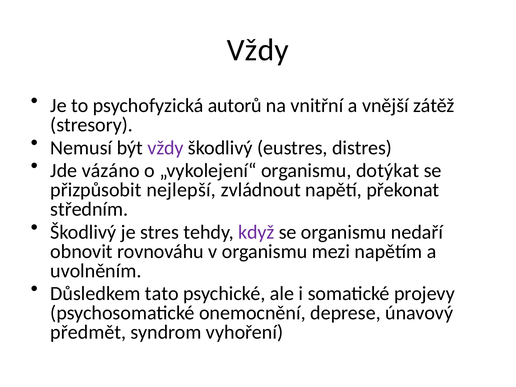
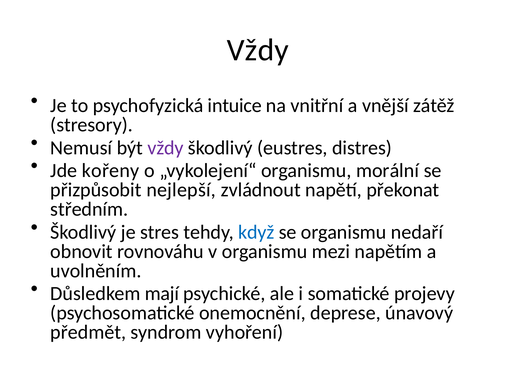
autorů: autorů -> intuice (235, 106)
vázáno: vázáno -> kořeny (111, 171)
dotýkat: dotýkat -> morální (388, 171)
když colour: purple -> blue (256, 232)
tato: tato -> mají (162, 294)
